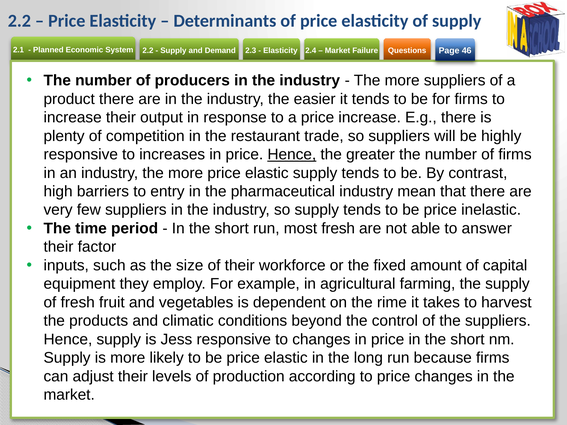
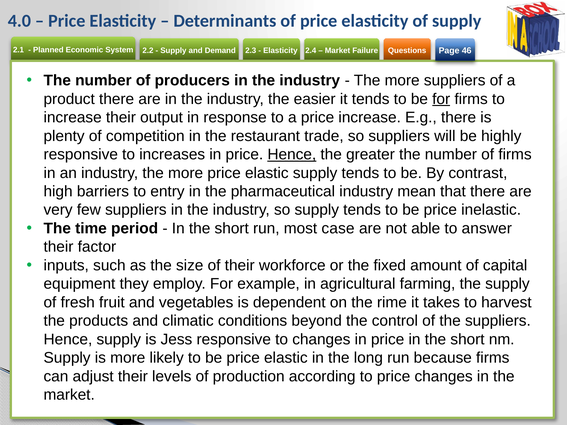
2.2: 2.2 -> 4.0 (19, 21)
for underline: none -> present (441, 99)
most fresh: fresh -> case (338, 229)
